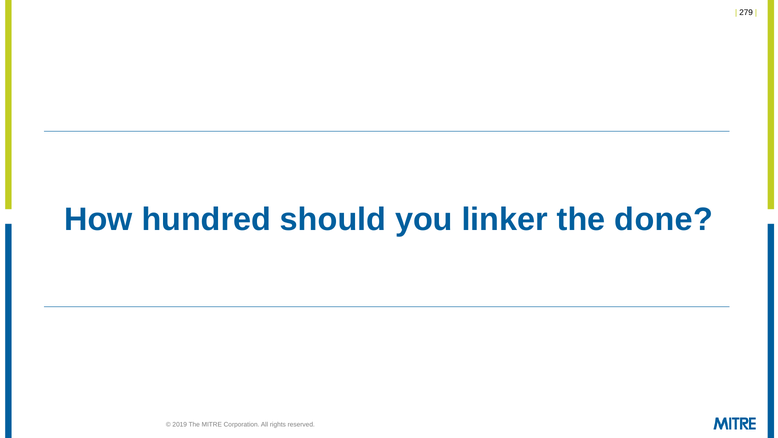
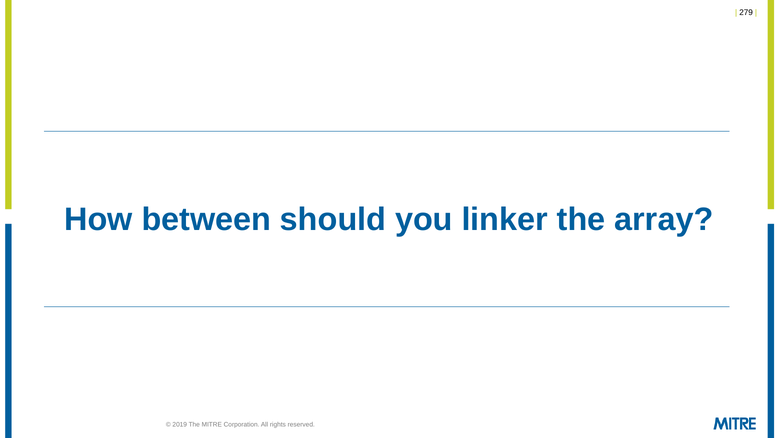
hundred: hundred -> between (206, 219)
done: done -> array (664, 219)
